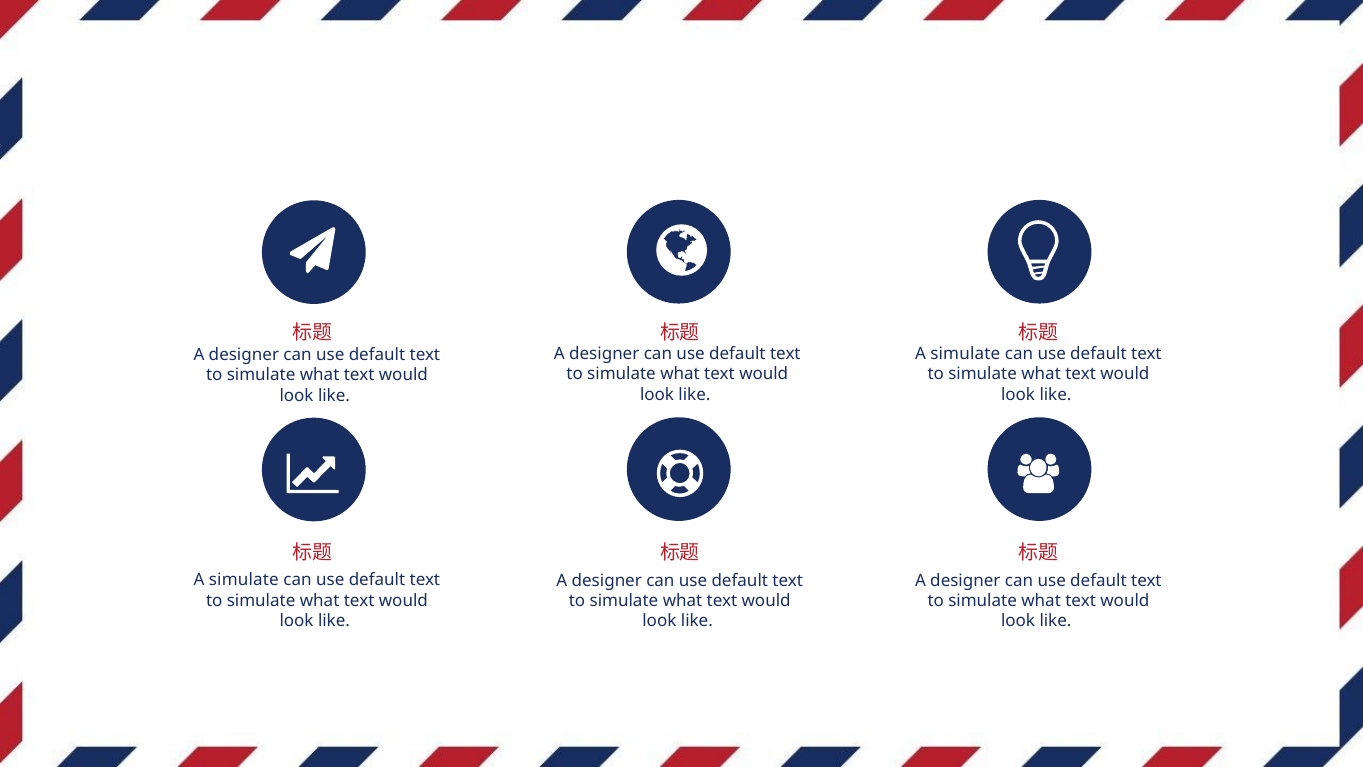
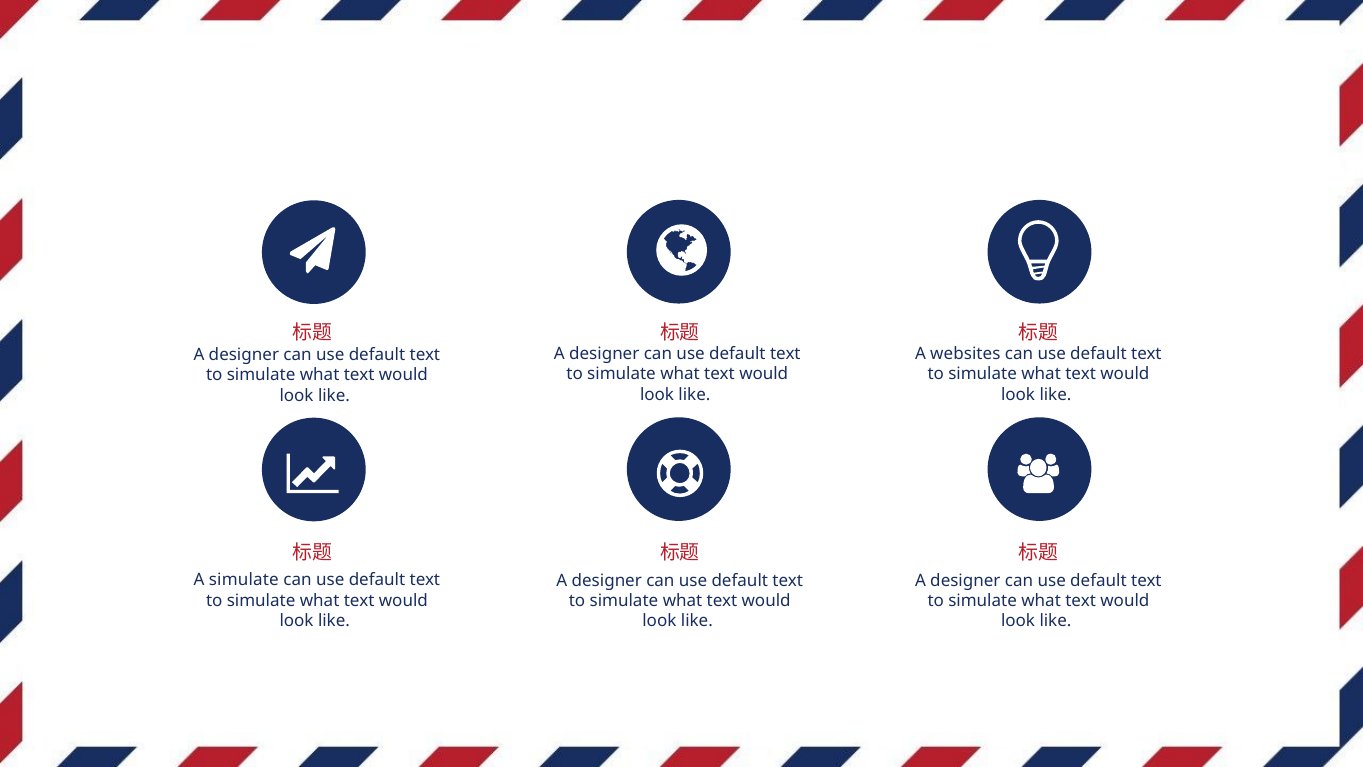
simulate: simulate -> websites (965, 353)
